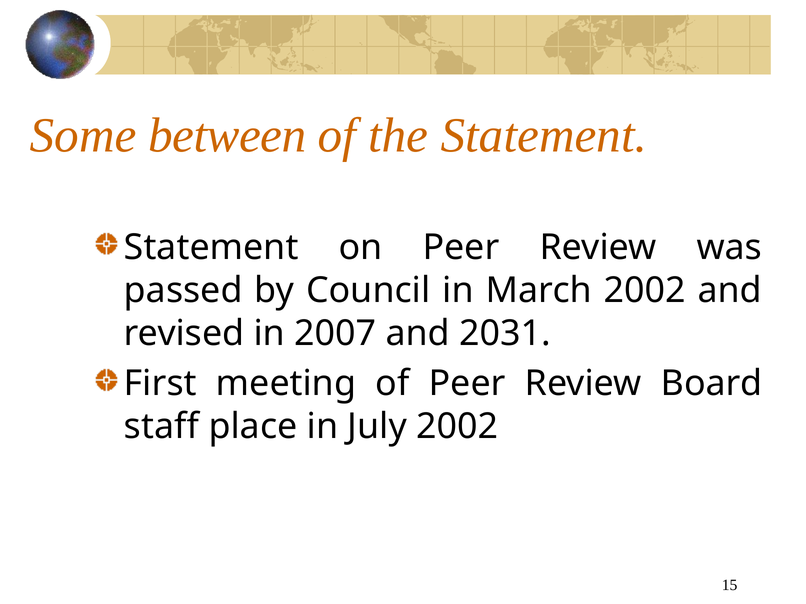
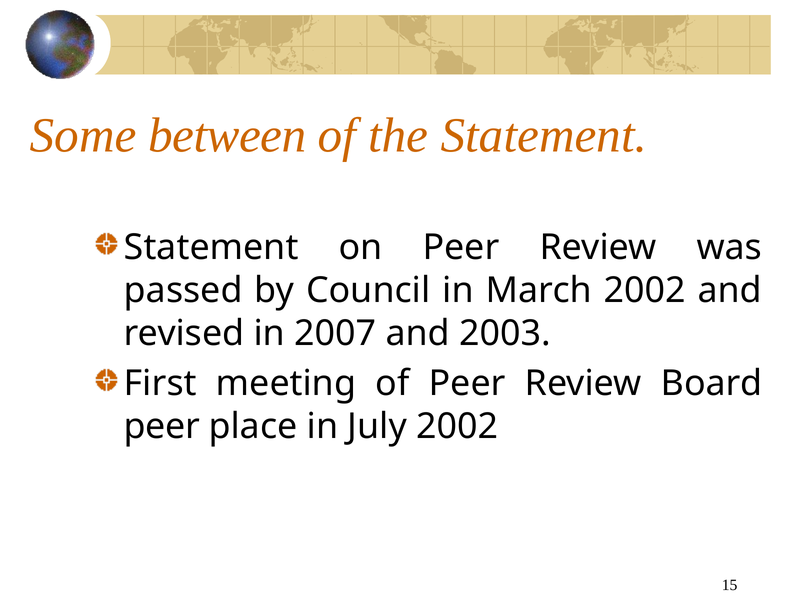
2031: 2031 -> 2003 (505, 334)
staff: staff -> peer (162, 427)
